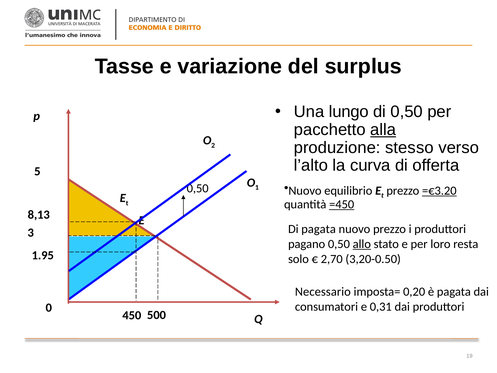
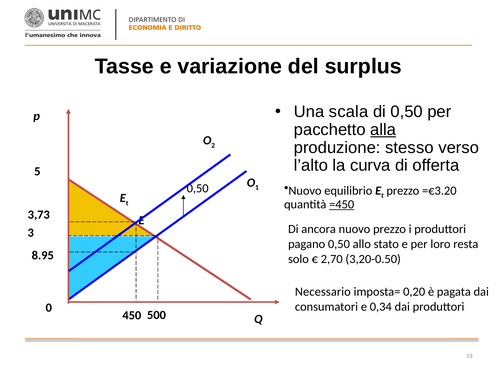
lungo: lungo -> scala (349, 112)
=€3.20 underline: present -> none (439, 190)
8,13: 8,13 -> 3,73 (39, 214)
Di pagata: pagata -> ancora (319, 229)
allo underline: present -> none (362, 244)
1.95: 1.95 -> 8.95 (43, 255)
0,31: 0,31 -> 0,34 (381, 307)
